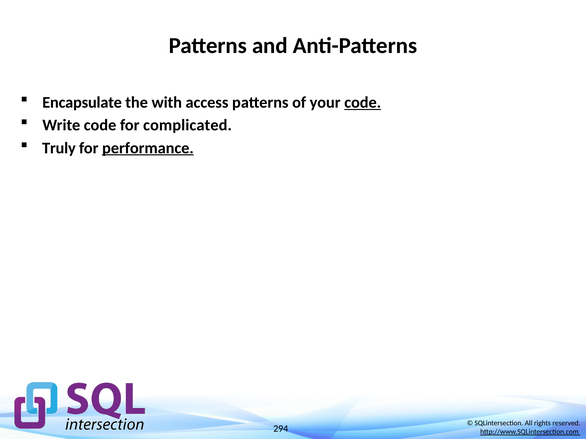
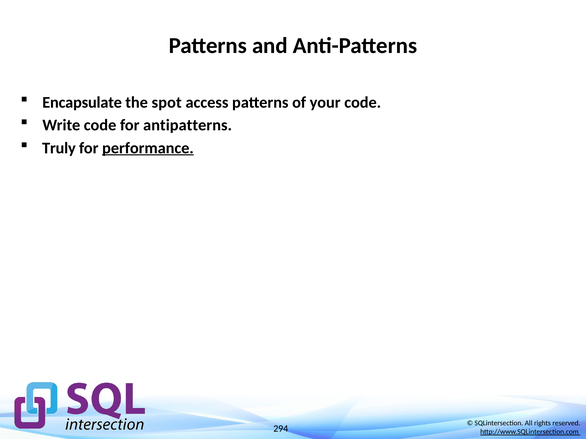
with: with -> spot (167, 103)
code underline: present -> none (363, 103)
complicated: complicated -> antipatterns (188, 125)
